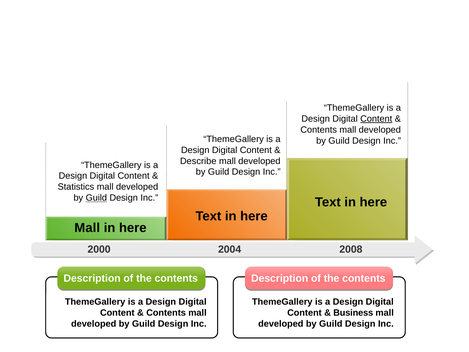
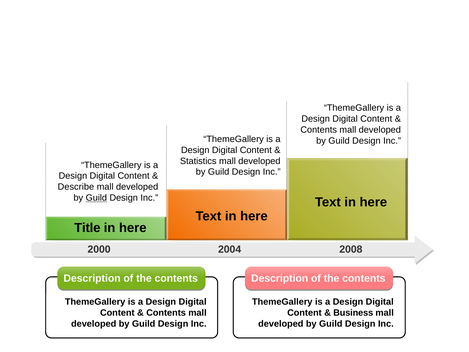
Content underline: present -> none (376, 119)
Describe: Describe -> Statistics (198, 161)
Statistics: Statistics -> Describe (76, 187)
Mall: Mall -> Title (87, 228)
